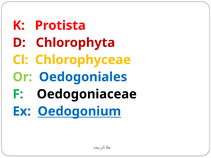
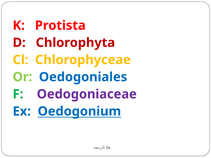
Oedogoniaceae colour: black -> purple (87, 94)
